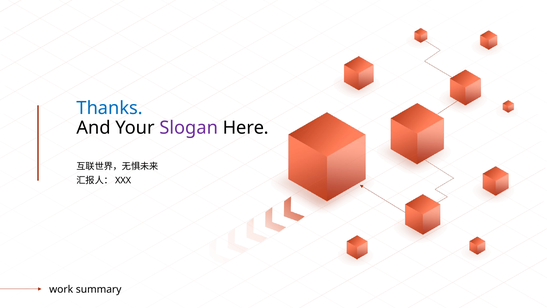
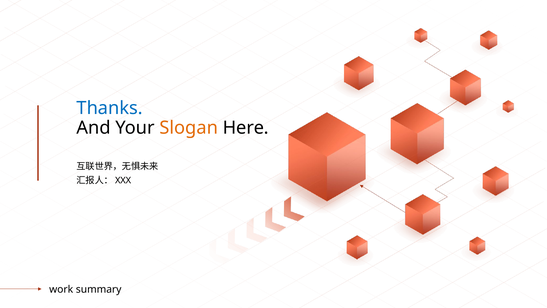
Slogan colour: purple -> orange (189, 128)
